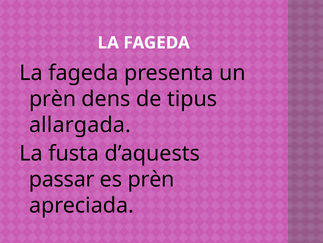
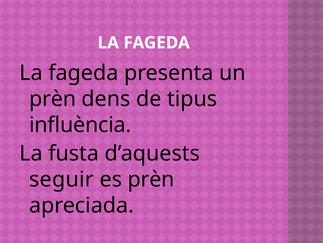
allargada: allargada -> influència (80, 125)
passar: passar -> seguir (61, 179)
